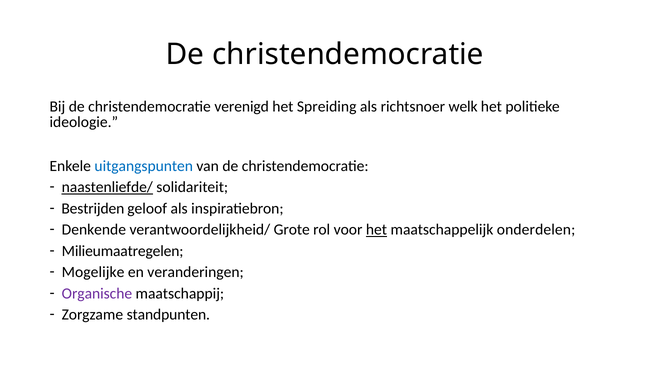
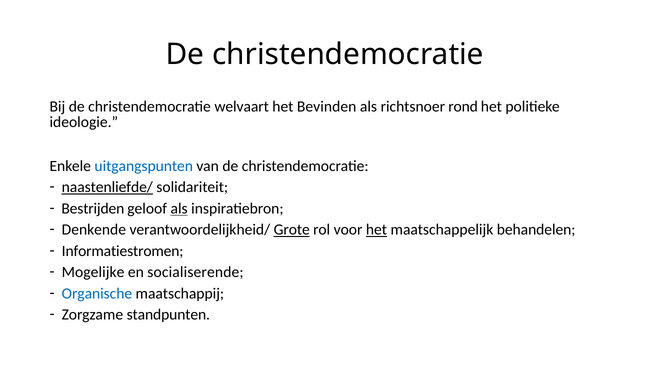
verenigd: verenigd -> welvaart (242, 107)
Spreiding: Spreiding -> Bevinden (327, 107)
welk: welk -> rond (463, 107)
als underline: none -> present (179, 208)
Grote underline: none -> present (292, 230)
onderdelen: onderdelen -> behandelen (536, 230)
Milieumaatregelen: Milieumaatregelen -> Informatiestromen (123, 251)
veranderingen: veranderingen -> socialiserende (195, 272)
Organische colour: purple -> blue (97, 293)
